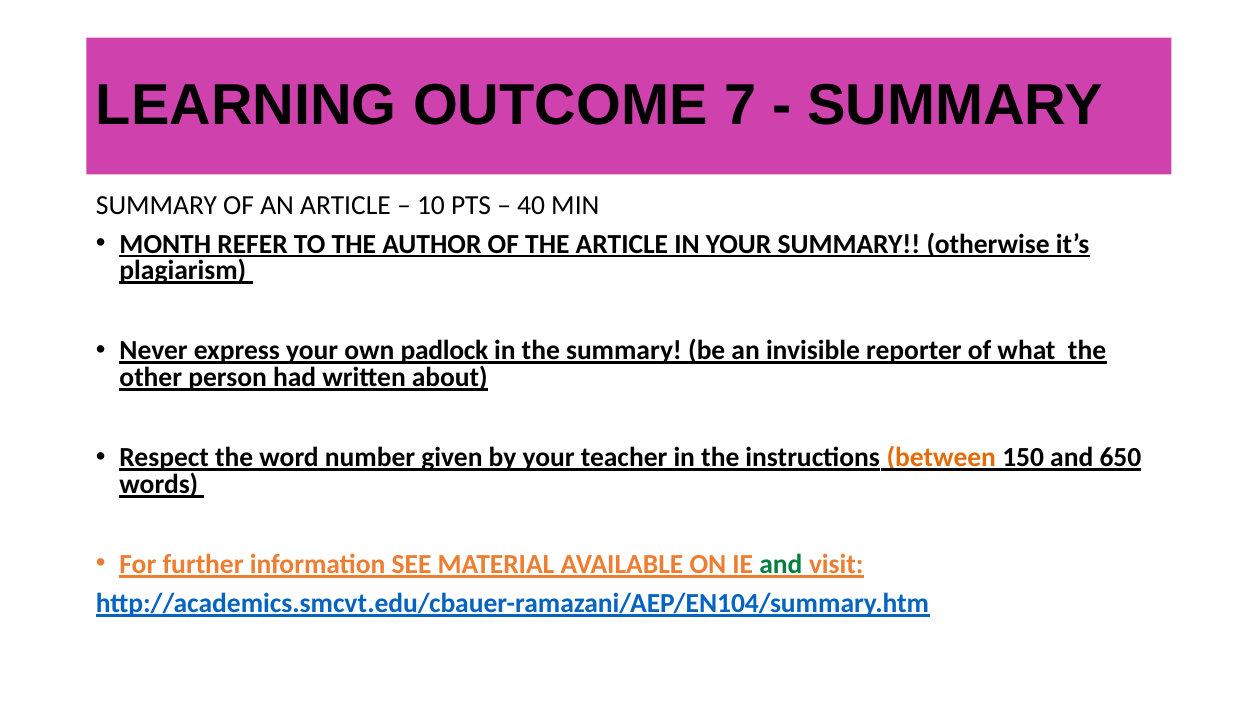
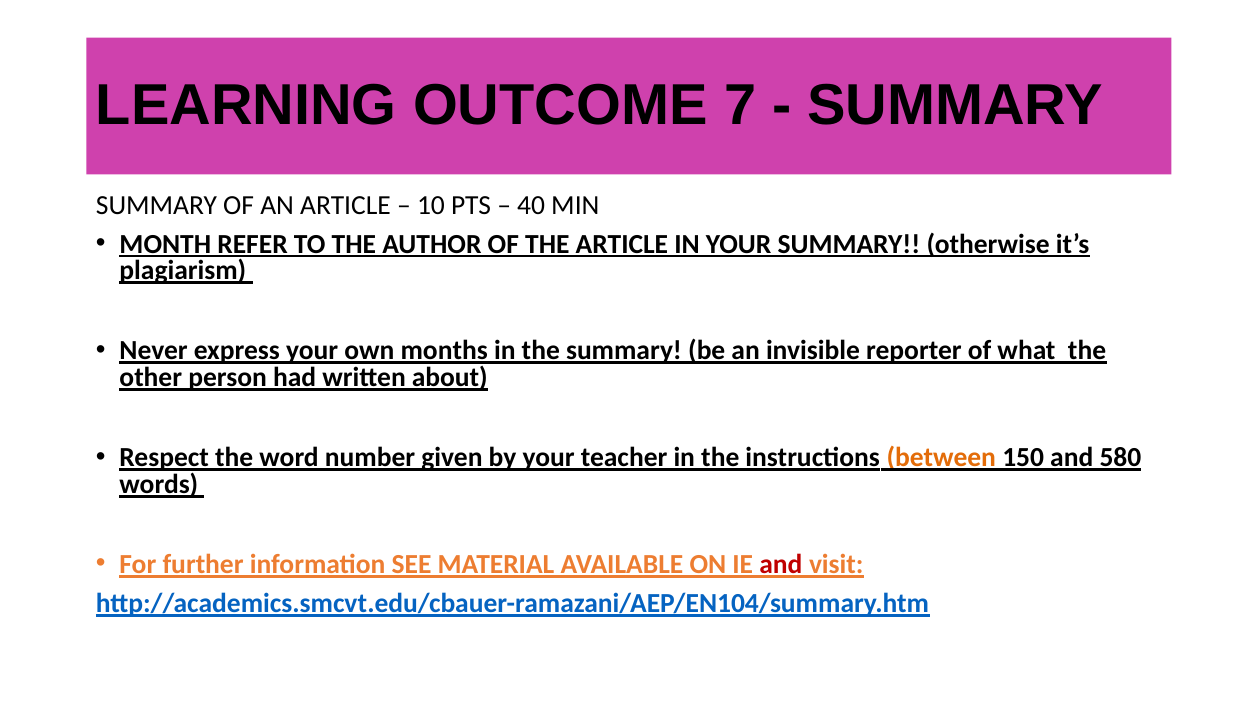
padlock: padlock -> months (444, 351)
650: 650 -> 580 (1120, 457)
and colour: green -> red (781, 564)
